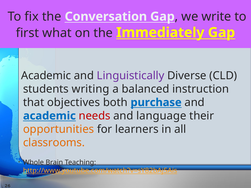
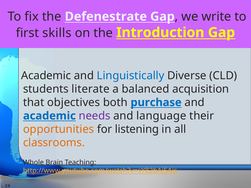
Conversation: Conversation -> Defenestrate (106, 17)
what: what -> skills (57, 33)
Immediately: Immediately -> Introduction (160, 33)
Linguistically colour: purple -> blue (131, 76)
writing: writing -> literate (91, 89)
instruction: instruction -> acquisition (201, 89)
needs colour: red -> purple (95, 116)
learners: learners -> listening (137, 129)
